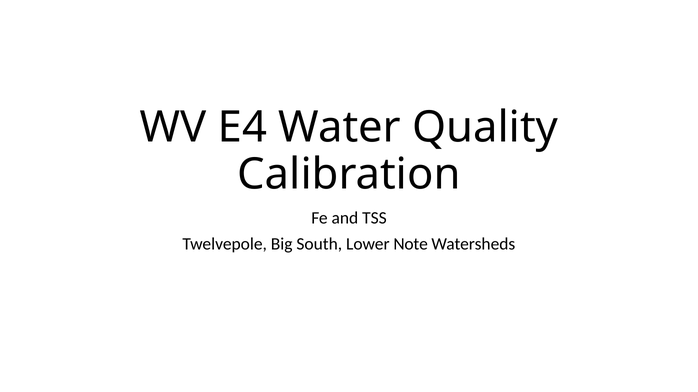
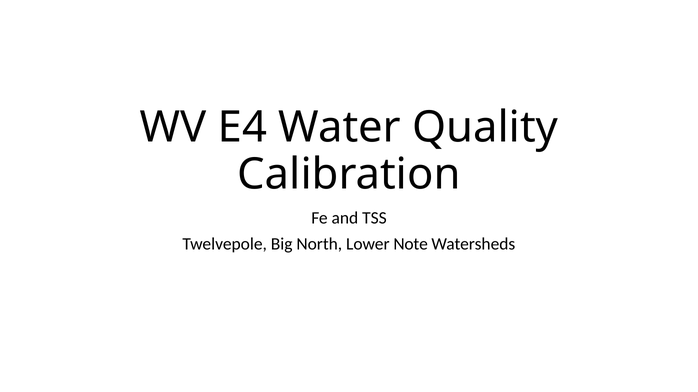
South: South -> North (319, 244)
